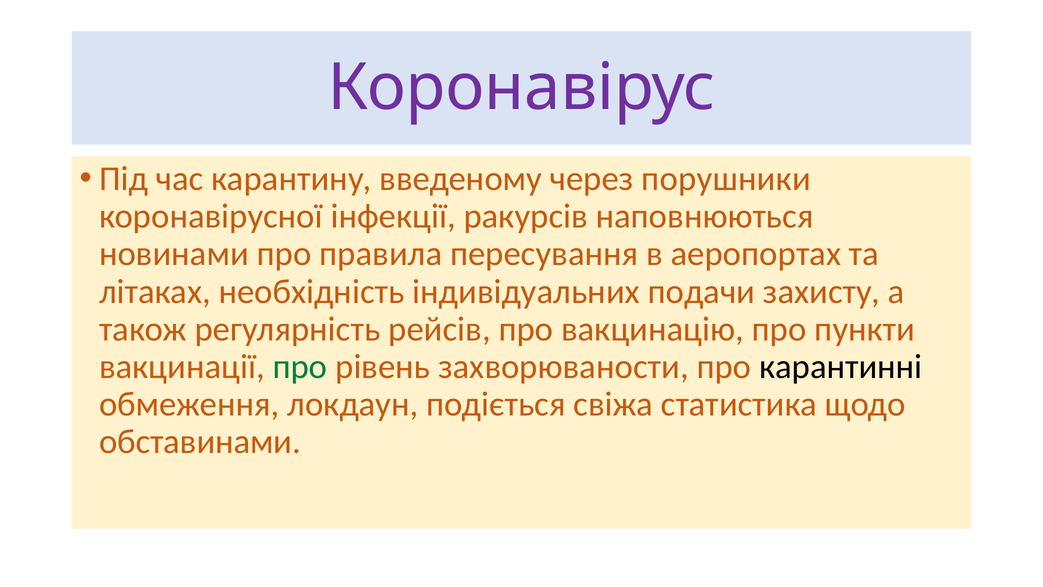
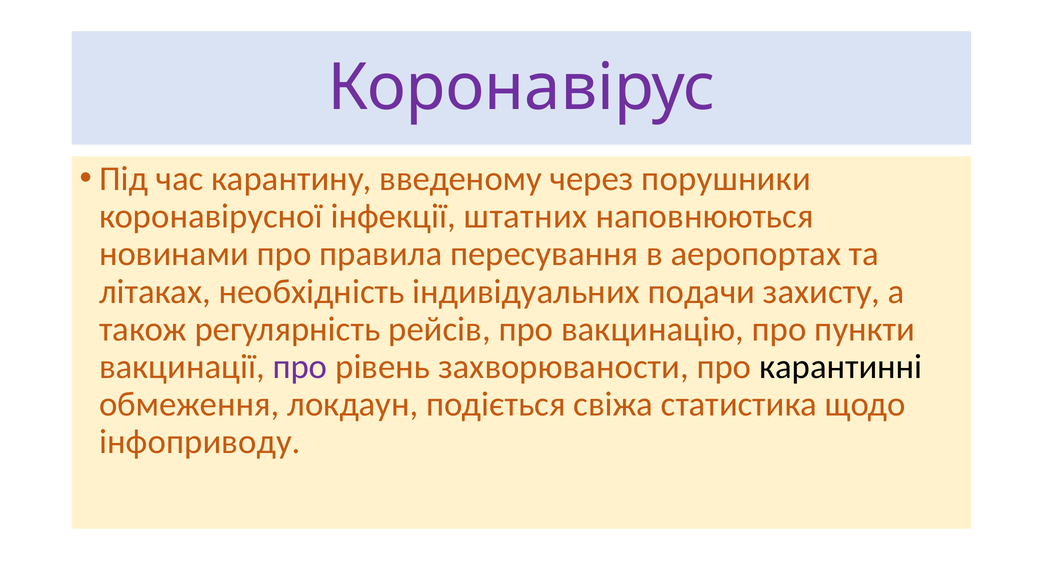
ракурсів: ракурсів -> штатних (526, 216)
про colour: green -> purple (300, 367)
обставинами: обставинами -> інфоприводу (200, 442)
